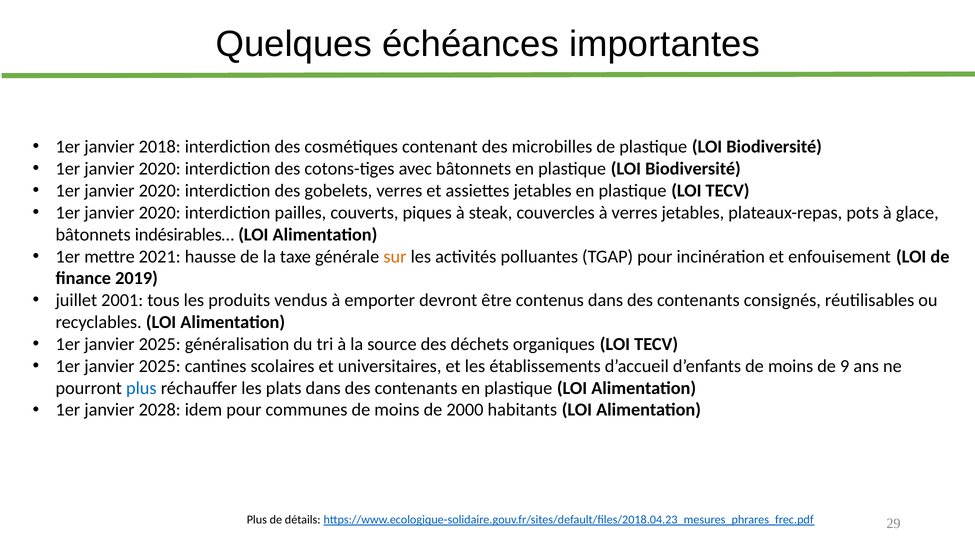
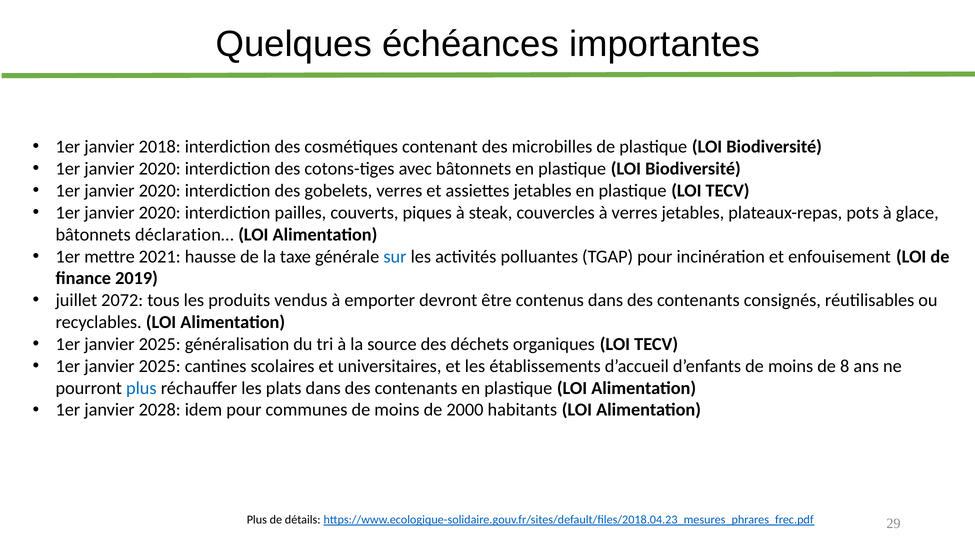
indésirables…: indésirables… -> déclaration… (184, 235)
sur colour: orange -> blue (395, 257)
2001: 2001 -> 2072 (122, 301)
9: 9 -> 8 (845, 366)
